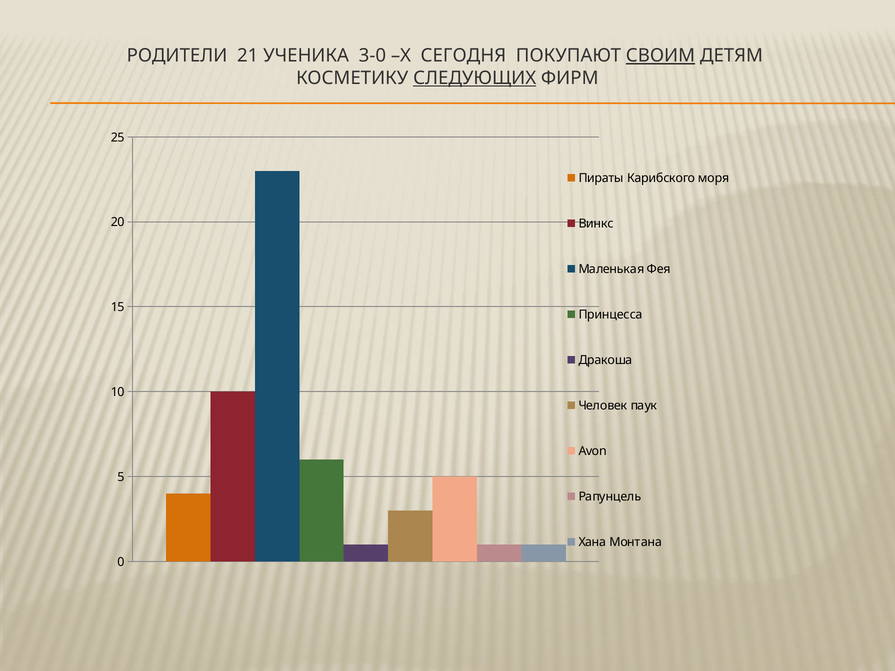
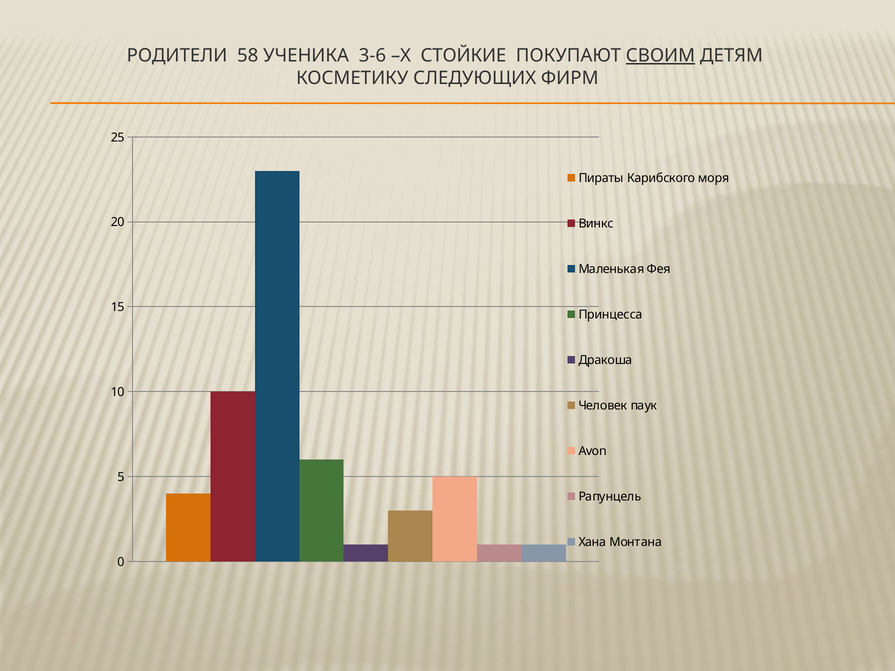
21: 21 -> 58 (248, 56)
3-0: 3-0 -> 3-6 (372, 56)
СЕГОДНЯ: СЕГОДНЯ -> СТОЙКИЕ (463, 56)
СЛЕДУЮЩИХ underline: present -> none (475, 78)
